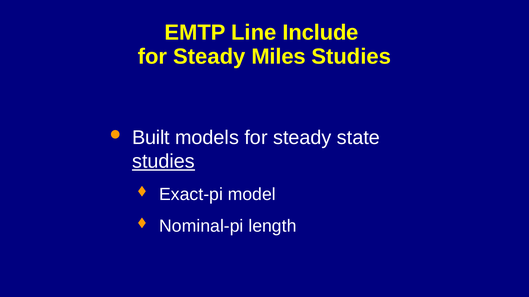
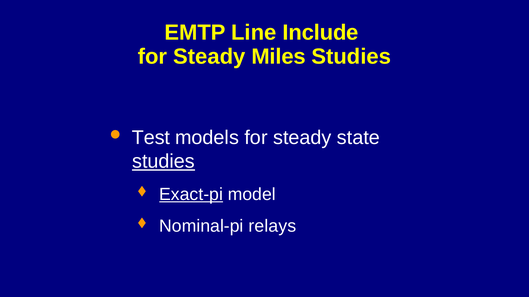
Built: Built -> Test (151, 138)
Exact-pi underline: none -> present (191, 195)
length: length -> relays (272, 226)
